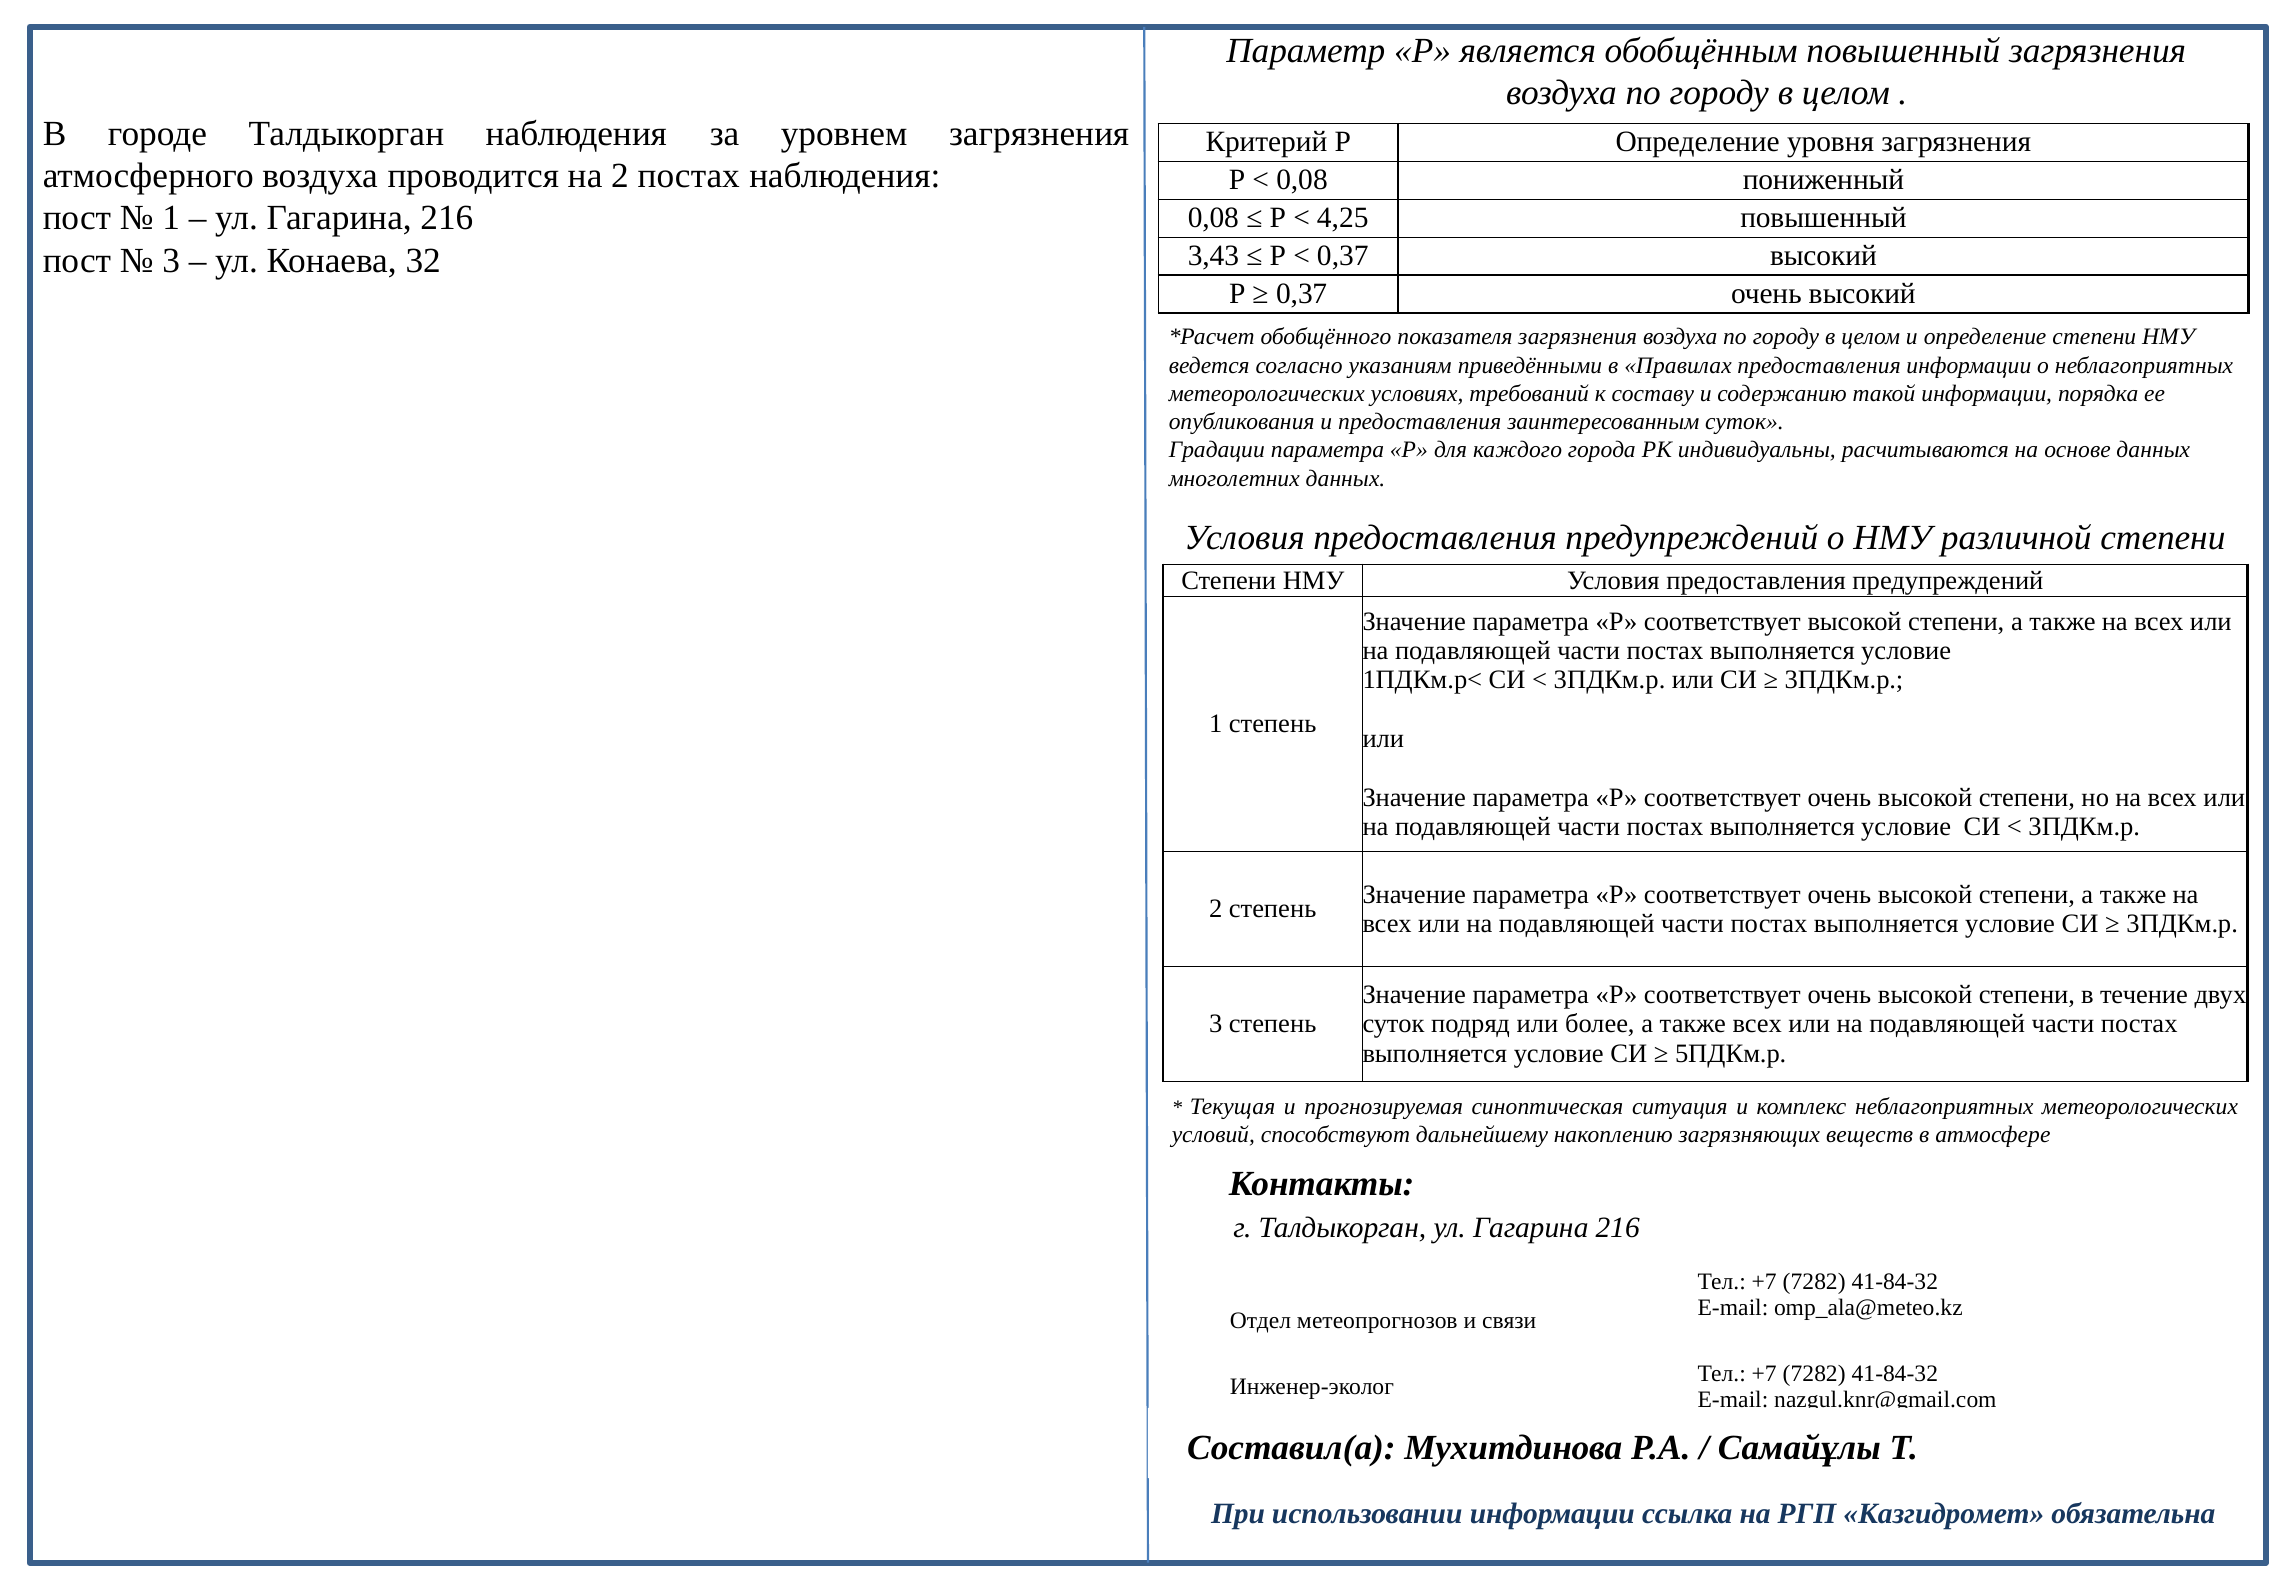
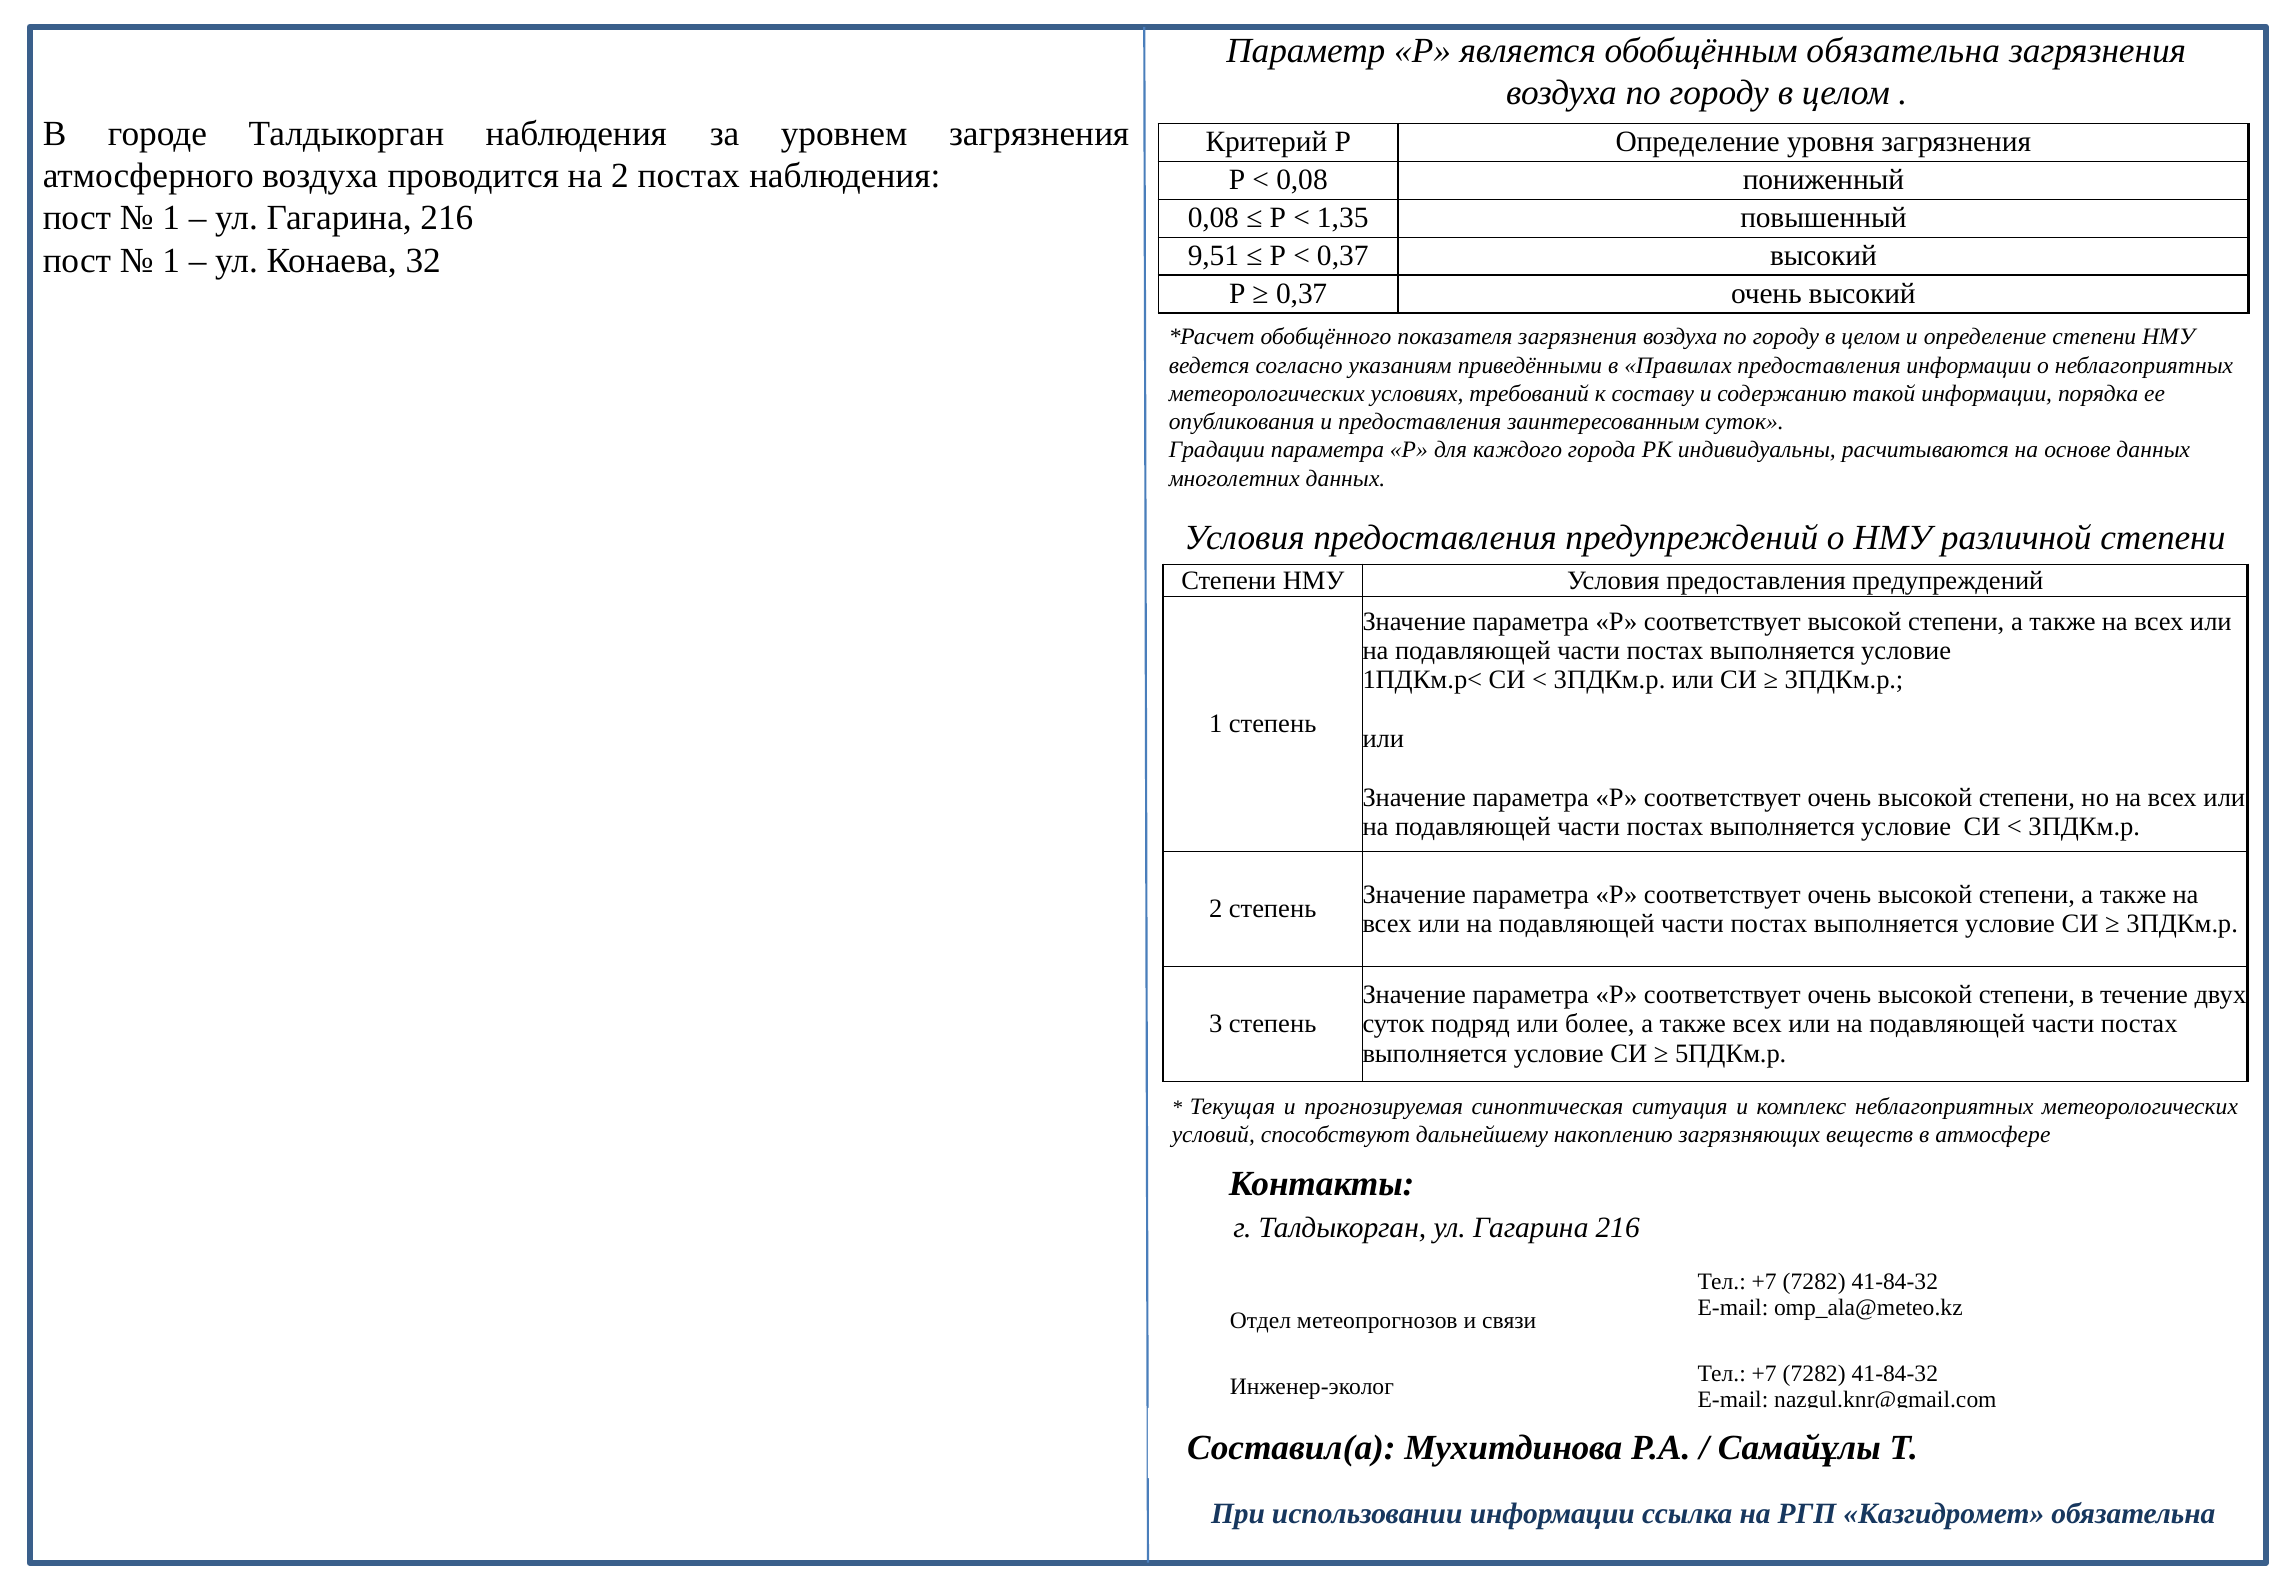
обобщённым повышенный: повышенный -> обязательна (1903, 50)
4,25: 4,25 -> 1,35 (1343, 218)
3,43: 3,43 -> 9,51 (1213, 256)
3: 3 -> 1 (171, 261)
